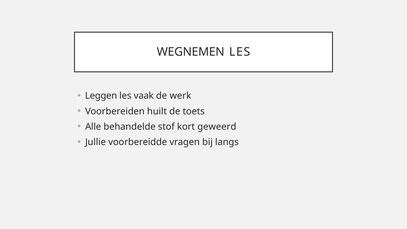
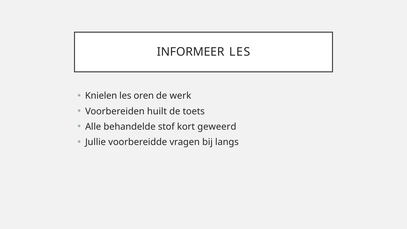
WEGNEMEN: WEGNEMEN -> INFORMEER (191, 52)
Leggen: Leggen -> Knielen (101, 96)
vaak: vaak -> oren (144, 96)
